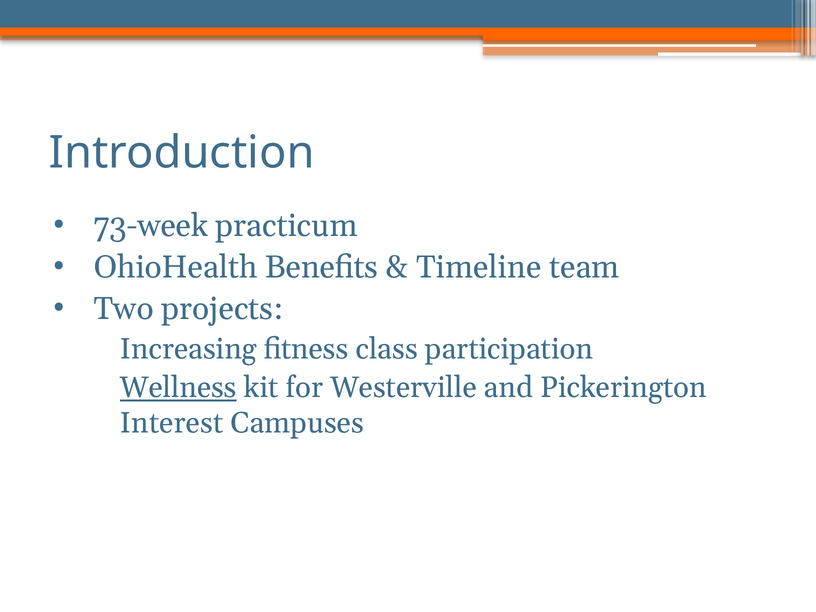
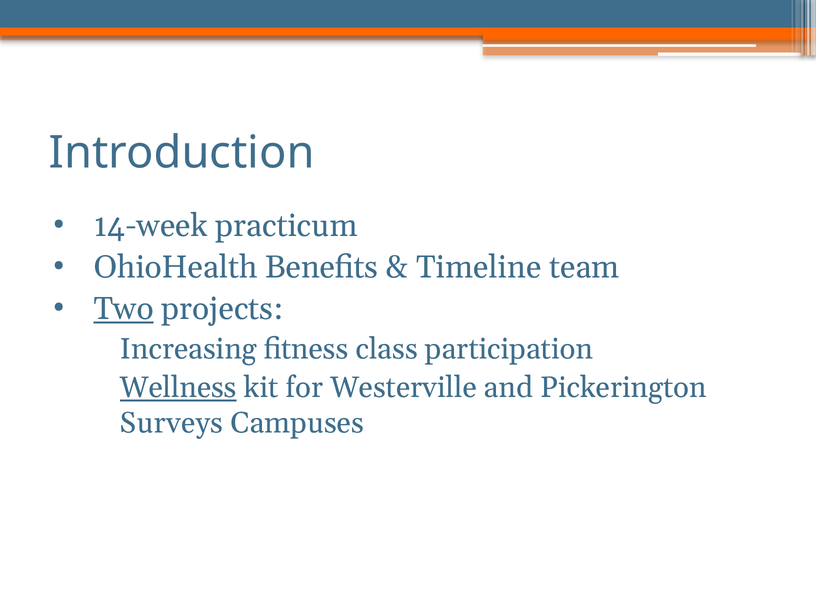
73-week: 73-week -> 14-week (151, 226)
Two underline: none -> present (124, 309)
Interest: Interest -> Surveys (172, 423)
